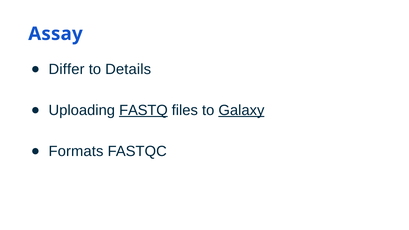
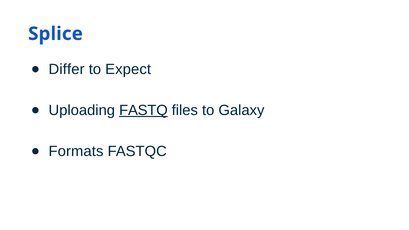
Assay: Assay -> Splice (55, 34)
Details: Details -> Expect (128, 69)
Galaxy underline: present -> none (241, 110)
